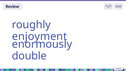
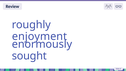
double: double -> sought (29, 56)
